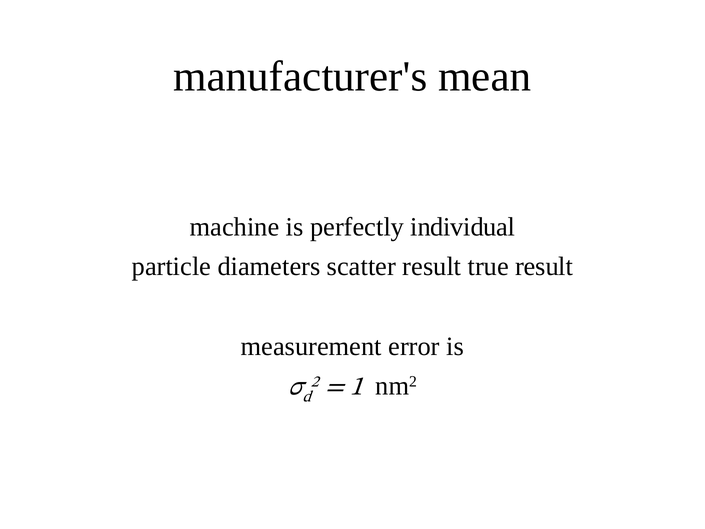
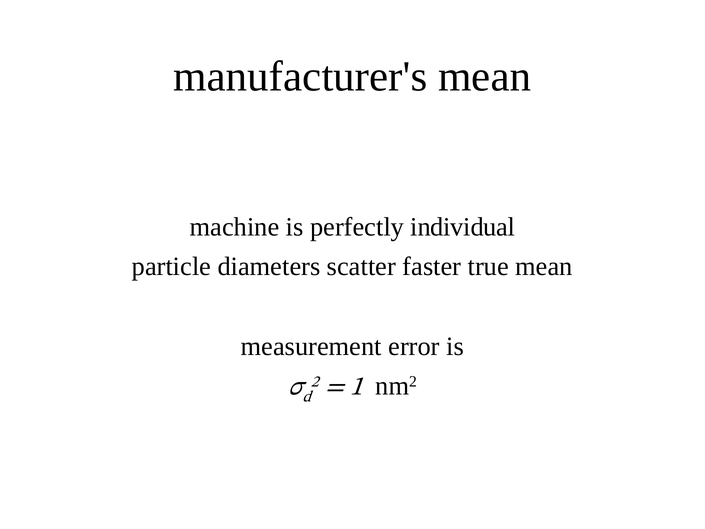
scatter result: result -> faster (432, 267)
true result: result -> mean (544, 267)
